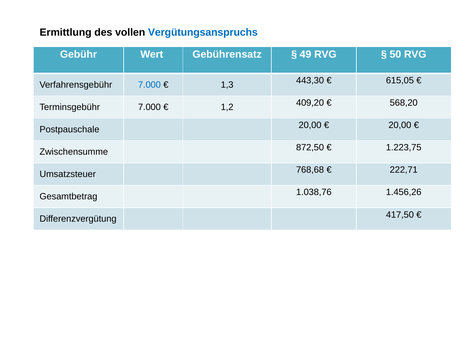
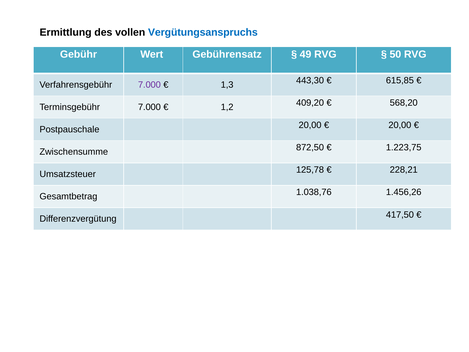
7.000 colour: blue -> purple (149, 85)
615,05: 615,05 -> 615,85 (400, 80)
768,68: 768,68 -> 125,78 (310, 170)
222,71: 222,71 -> 228,21 (404, 170)
